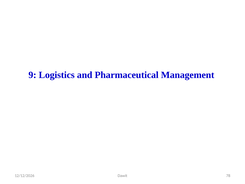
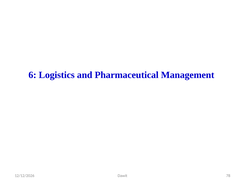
9: 9 -> 6 (32, 75)
